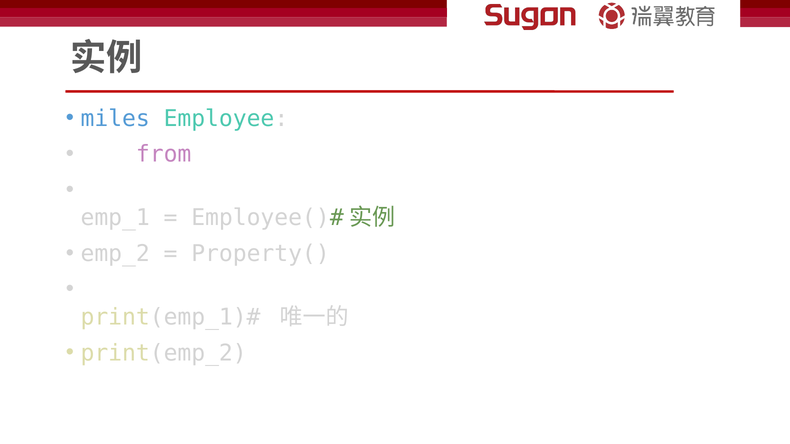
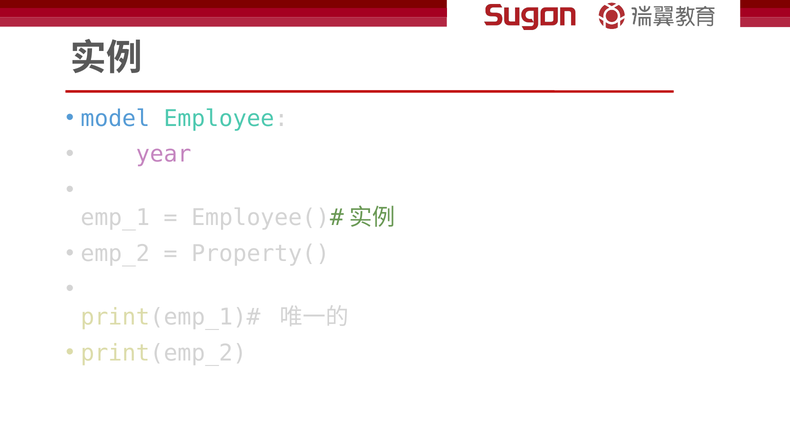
miles: miles -> model (115, 119)
from: from -> year (164, 154)
